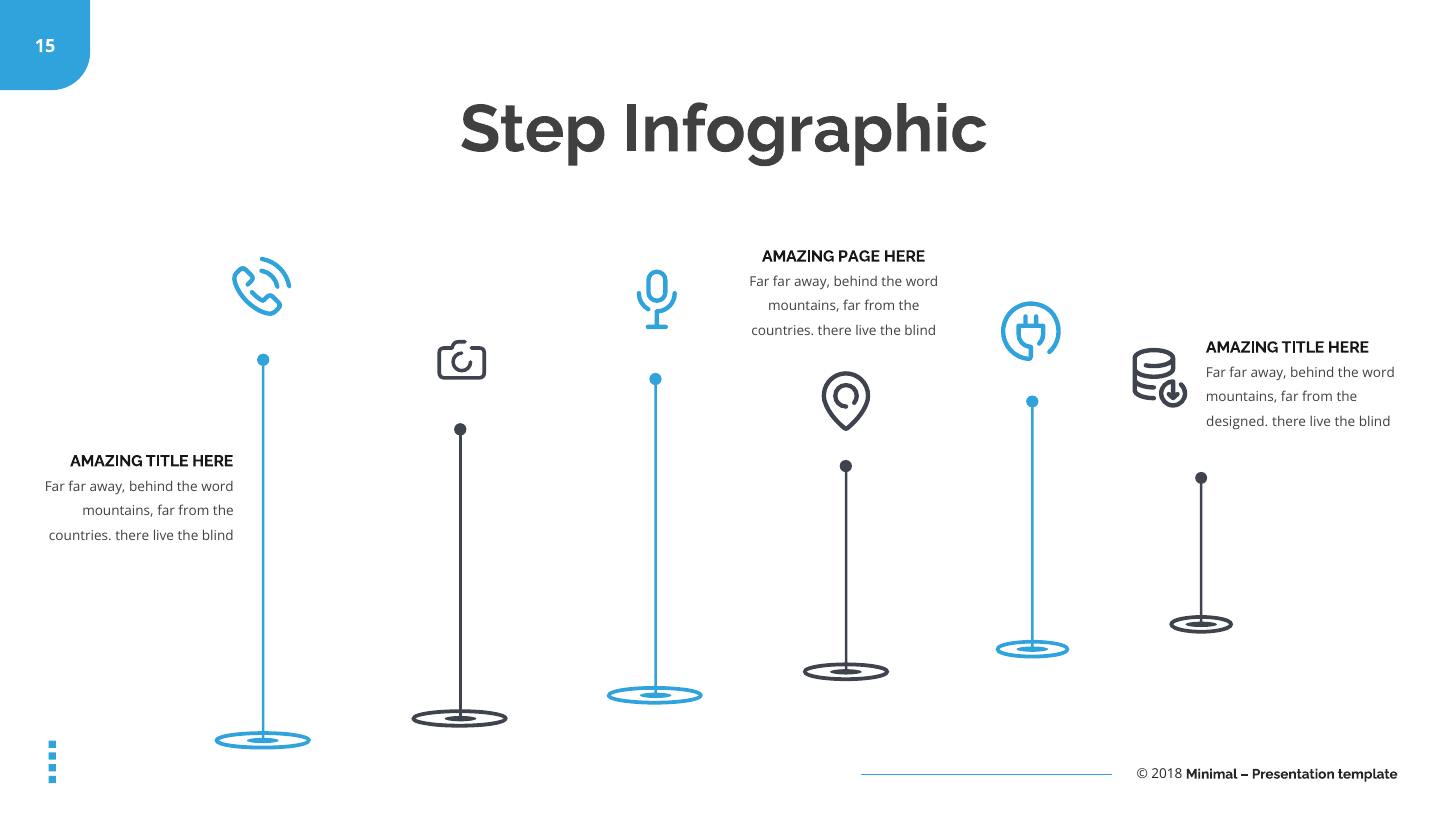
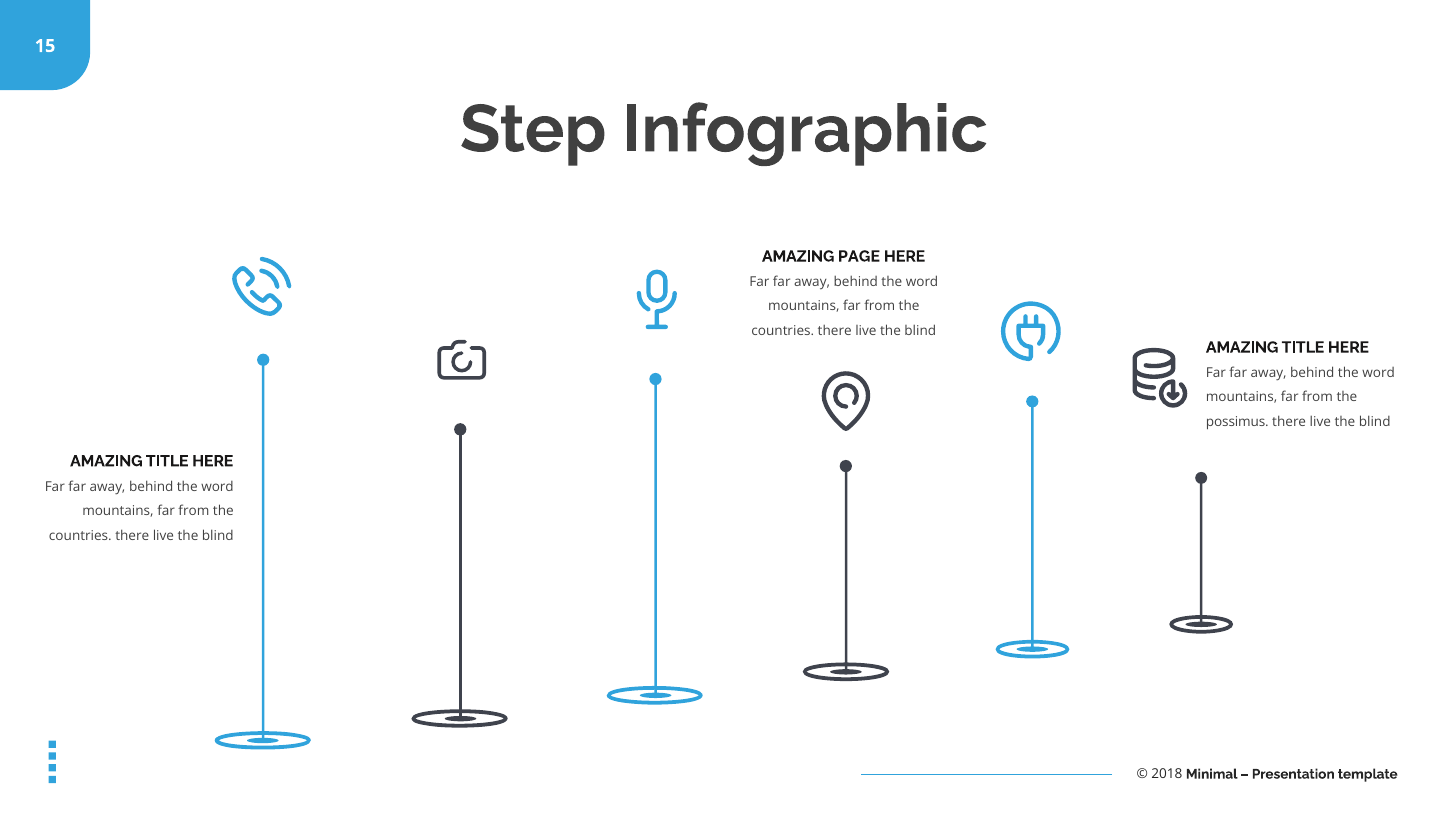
designed: designed -> possimus (1237, 422)
